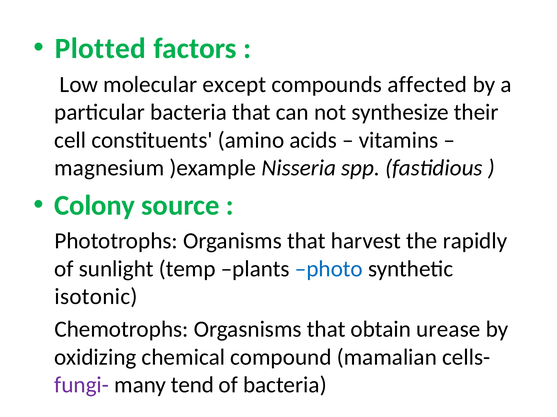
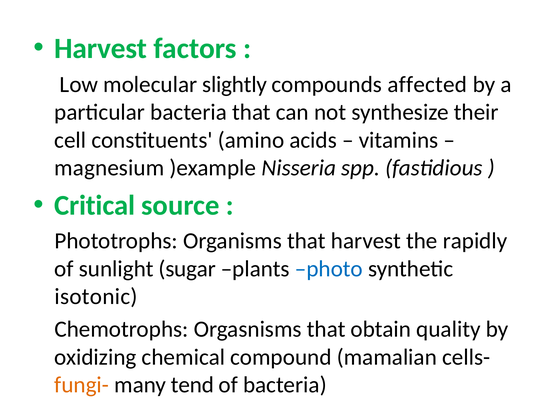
Plotted: Plotted -> Harvest (101, 49)
except: except -> slightly (235, 85)
Colony: Colony -> Critical (95, 206)
temp: temp -> sugar (187, 269)
urease: urease -> quality (448, 330)
fungi- colour: purple -> orange (82, 386)
